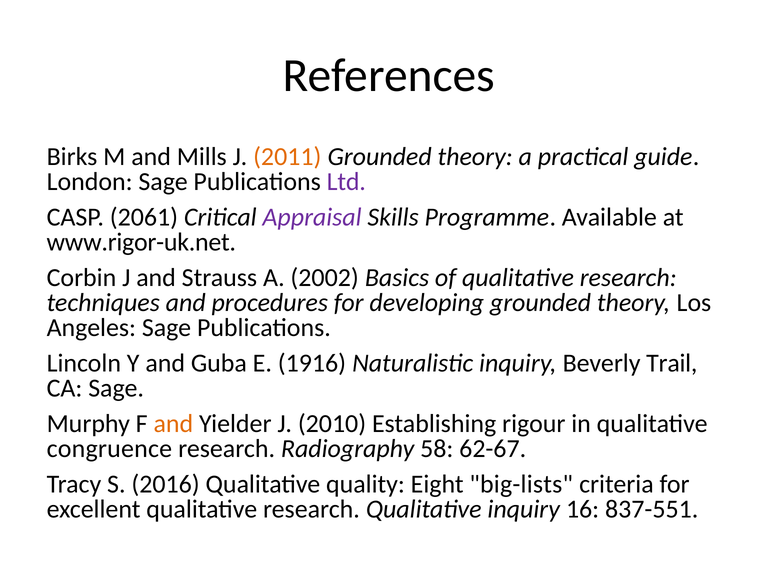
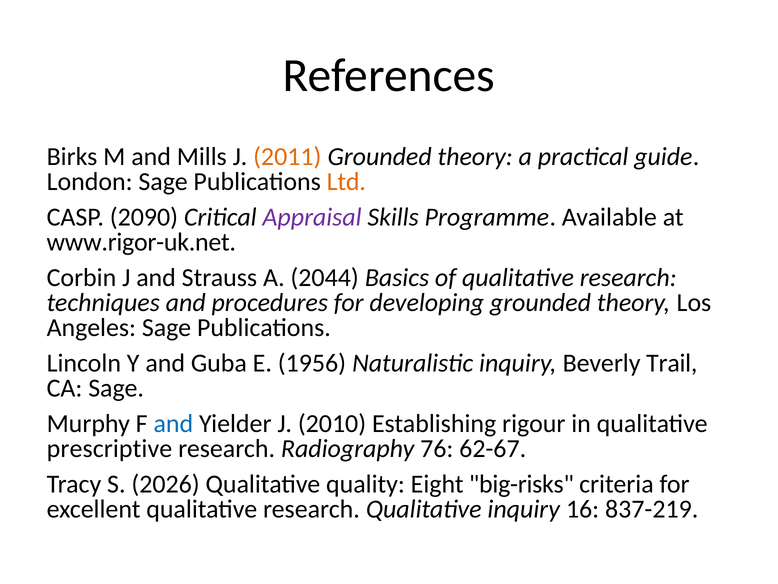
Ltd colour: purple -> orange (346, 181)
2061: 2061 -> 2090 (144, 217)
2002: 2002 -> 2044 (325, 277)
1916: 1916 -> 1956 (312, 363)
and colour: orange -> blue (173, 423)
congruence: congruence -> prescriptive (109, 448)
58: 58 -> 76 (437, 448)
2016: 2016 -> 2026 (166, 484)
big-lists: big-lists -> big-risks (521, 484)
837-551: 837-551 -> 837-219 (652, 509)
